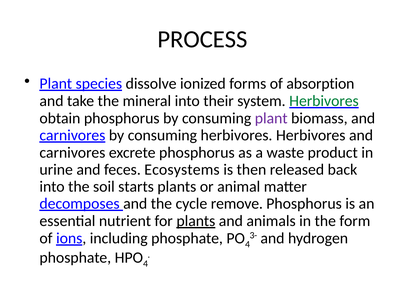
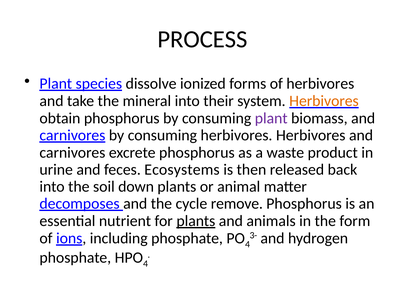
of absorption: absorption -> herbivores (320, 83)
Herbivores colour: green -> orange (324, 101)
starts: starts -> down (136, 186)
